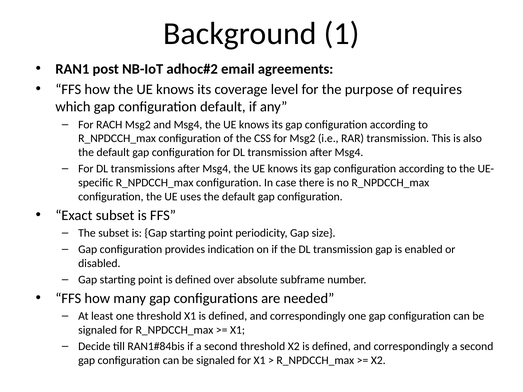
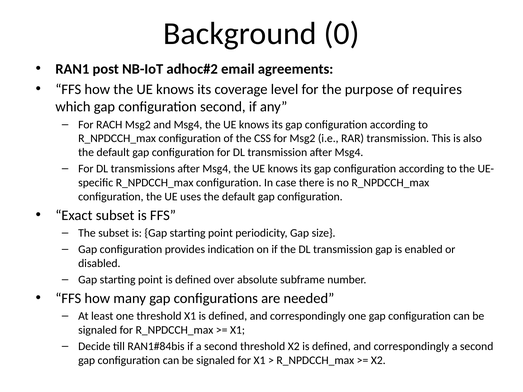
1: 1 -> 0 (342, 34)
configuration default: default -> second (223, 107)
